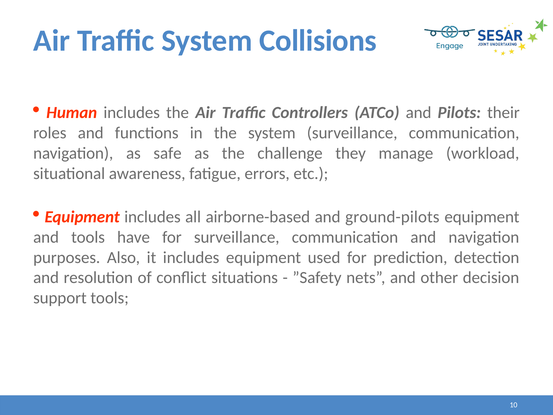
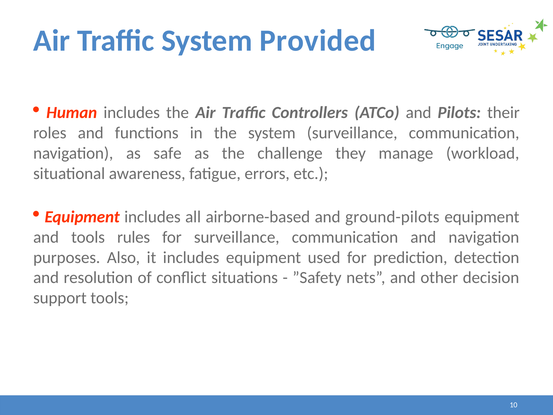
Collisions: Collisions -> Provided (318, 41)
have: have -> rules (134, 237)
